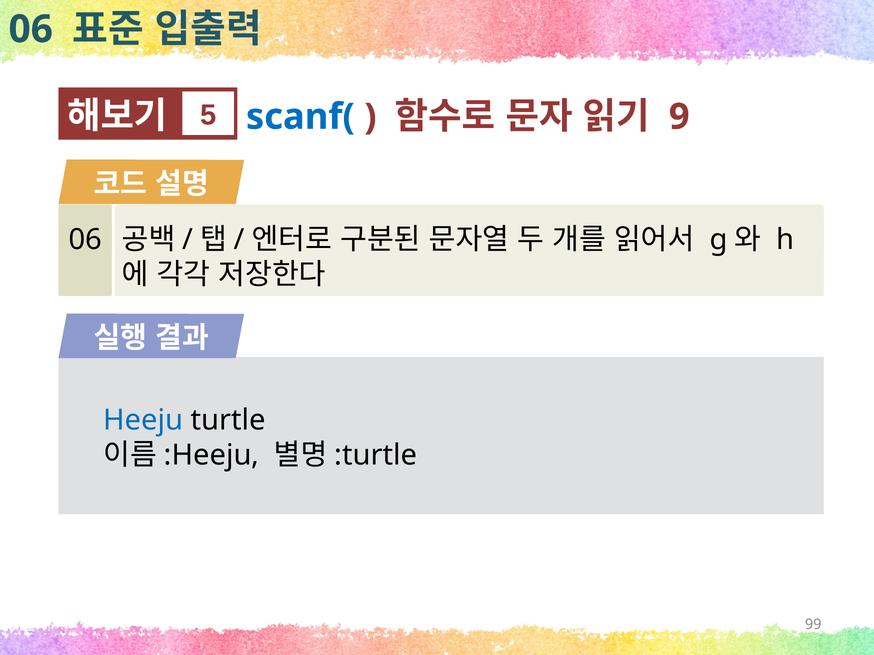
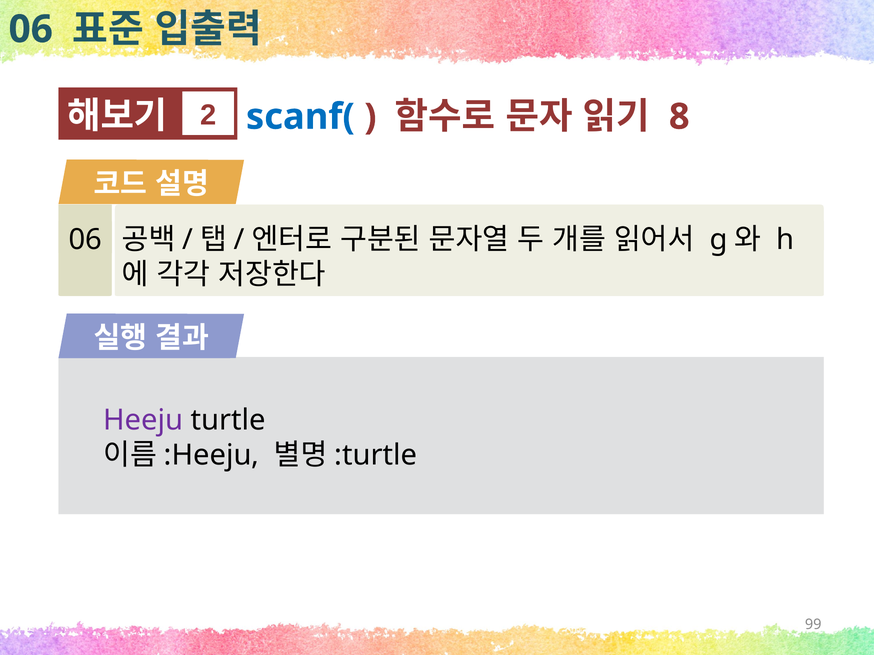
5: 5 -> 2 (208, 115)
9: 9 -> 8 (679, 117)
Heeju colour: blue -> purple (143, 421)
